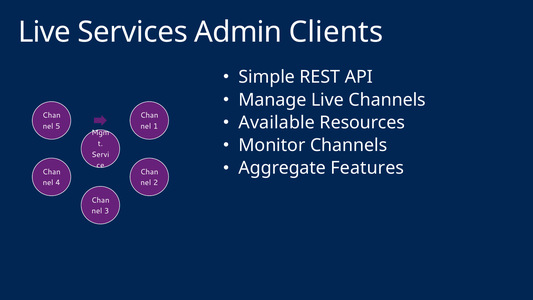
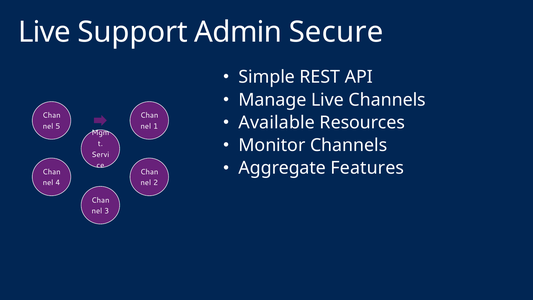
Services: Services -> Support (133, 32)
Clients: Clients -> Secure (336, 32)
